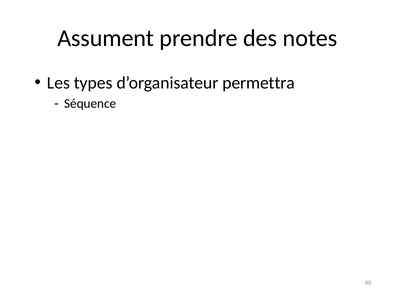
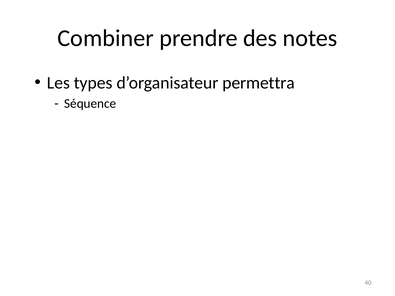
Assument: Assument -> Combiner (106, 38)
